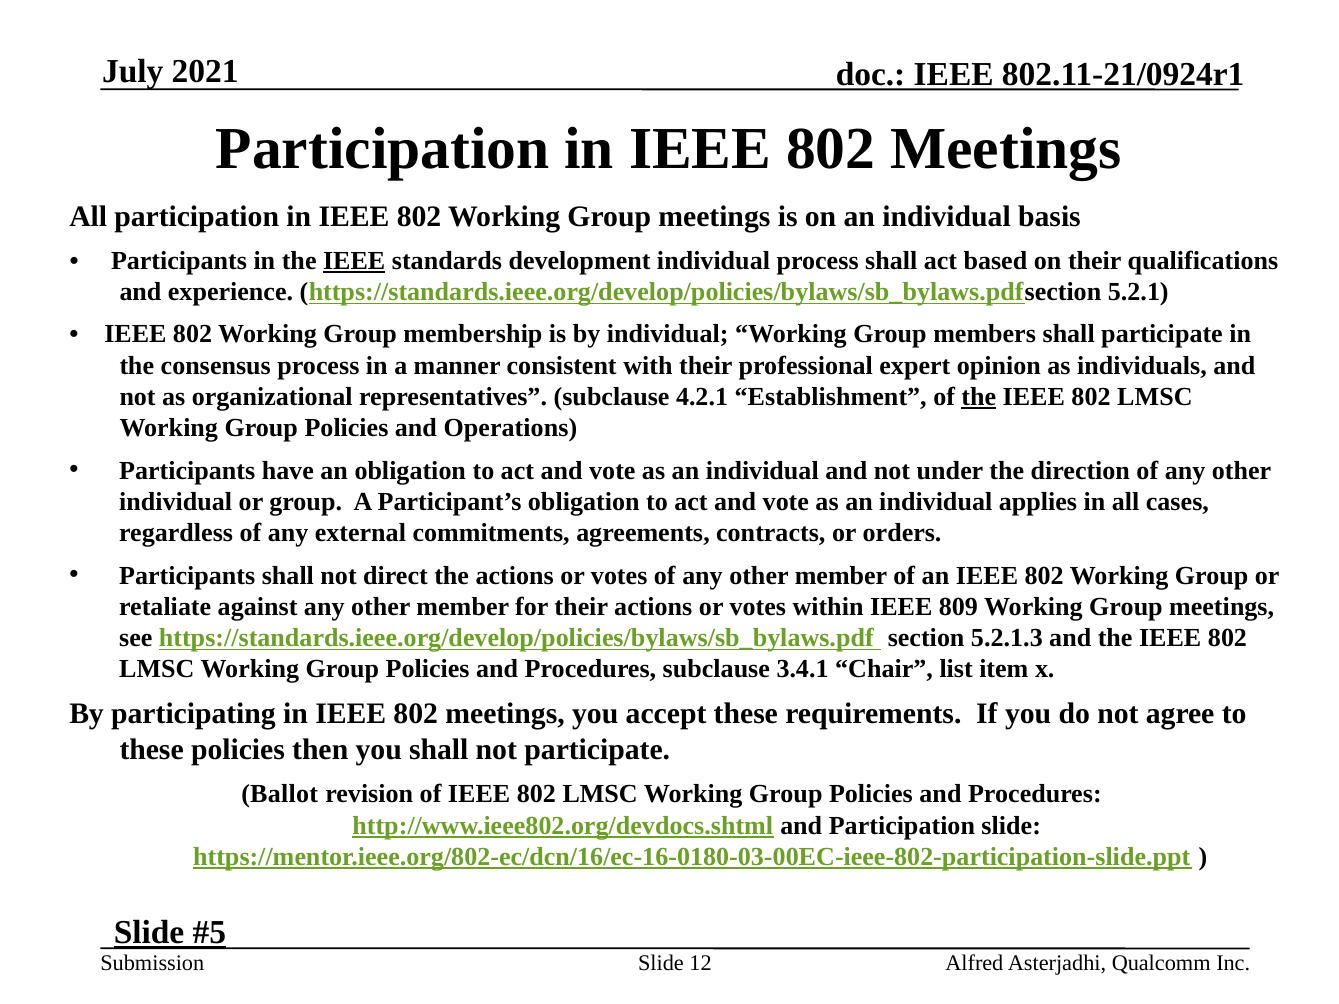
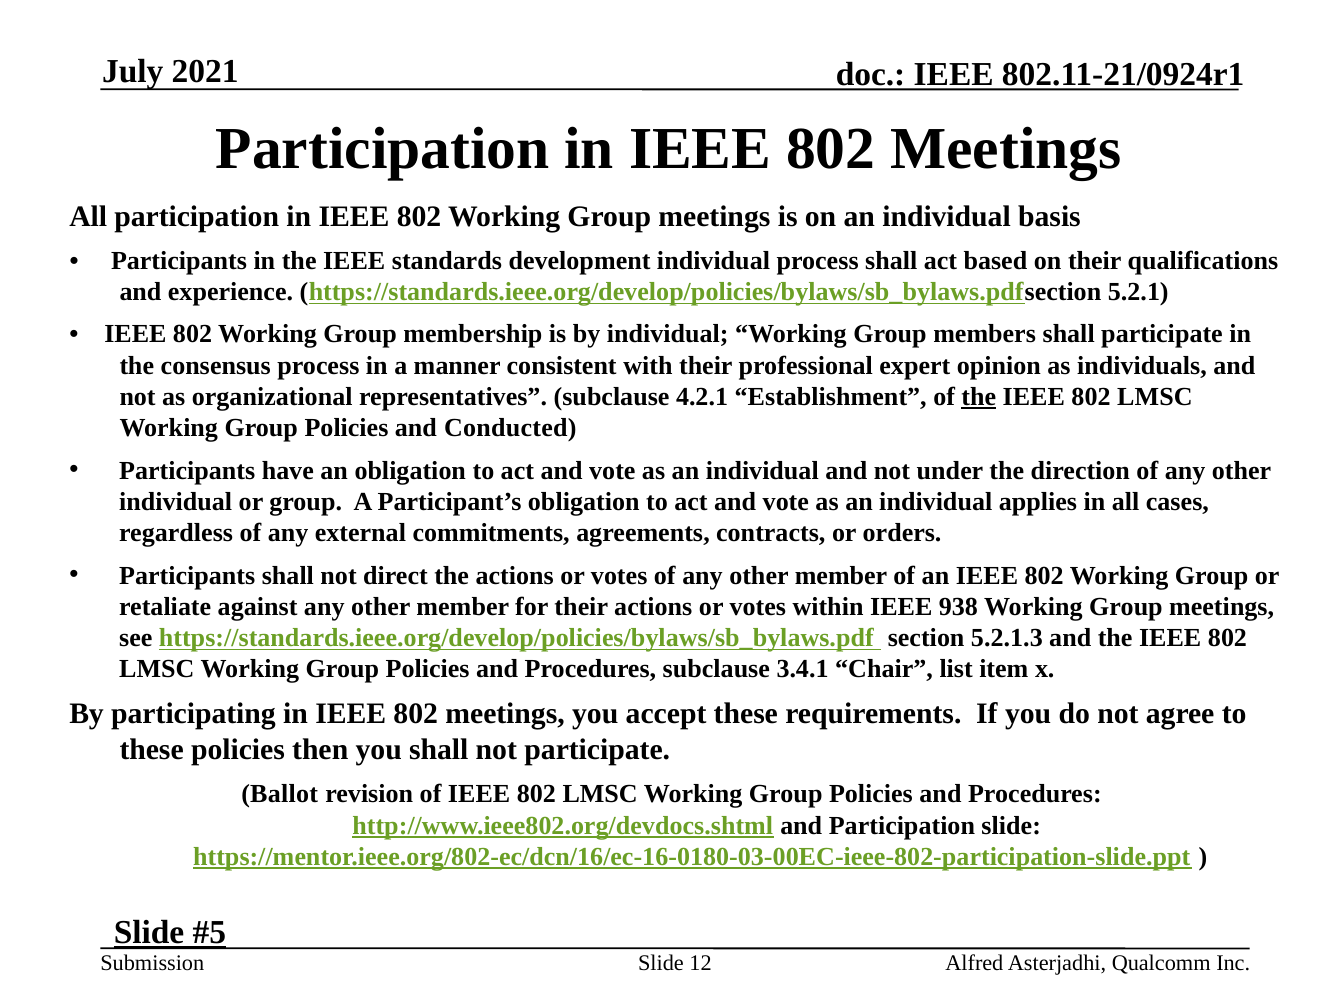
IEEE underline: present -> none (354, 261)
Operations: Operations -> Conducted (510, 428)
809: 809 -> 938 (958, 607)
